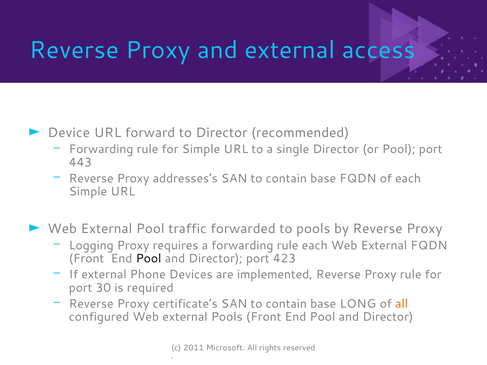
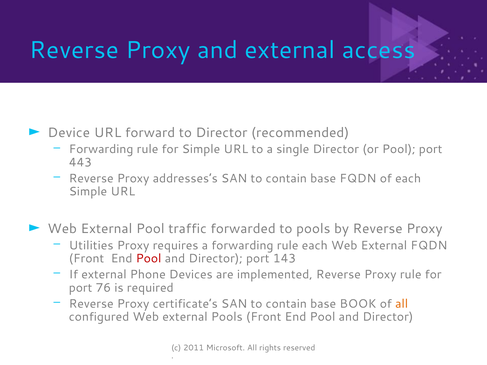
Logging: Logging -> Utilities (91, 246)
Pool colour: black -> red (149, 259)
423: 423 -> 143 (284, 259)
30: 30 -> 76 (103, 288)
LONG: LONG -> BOOK (358, 304)
